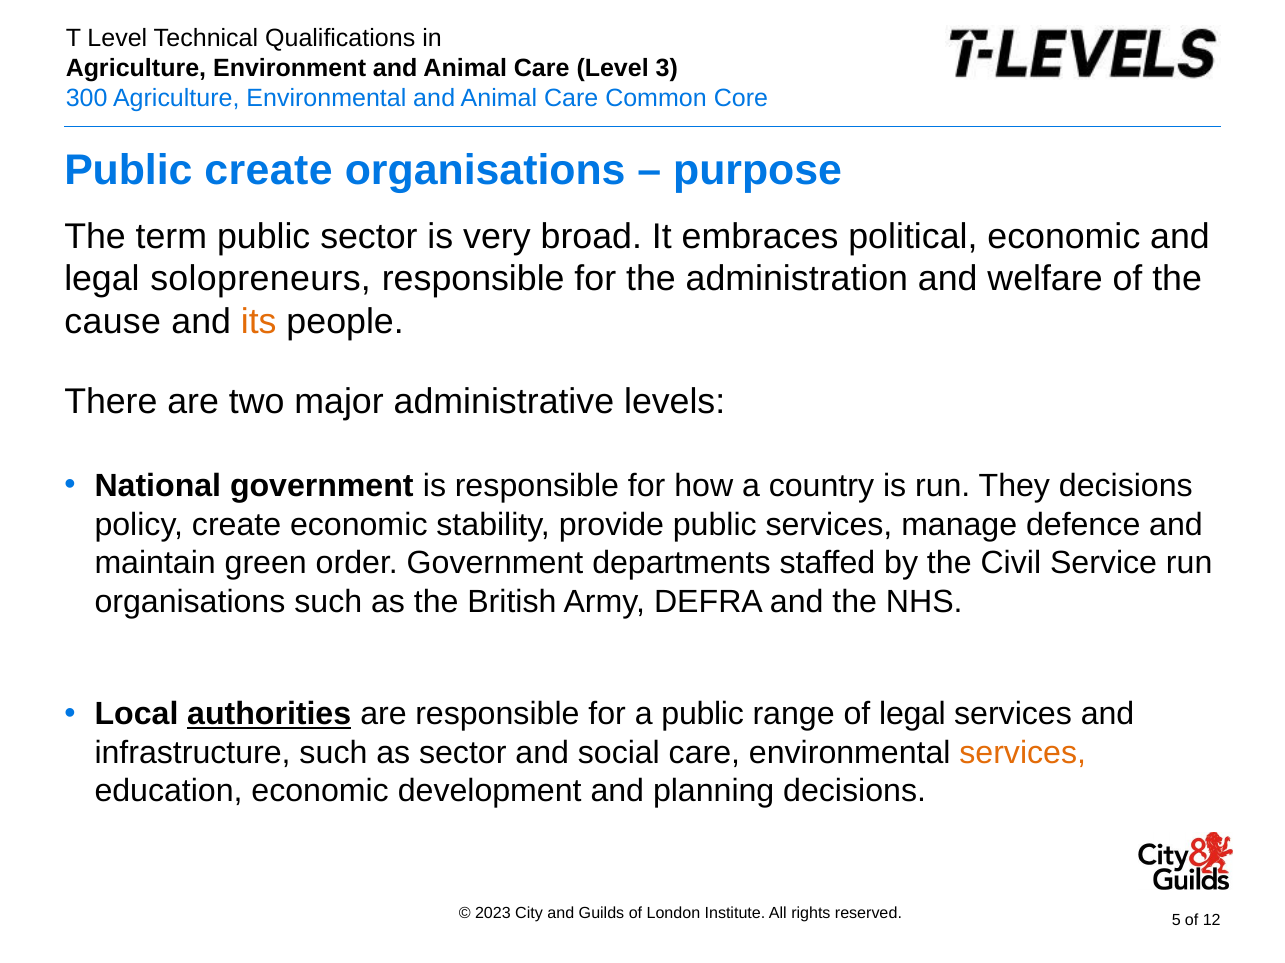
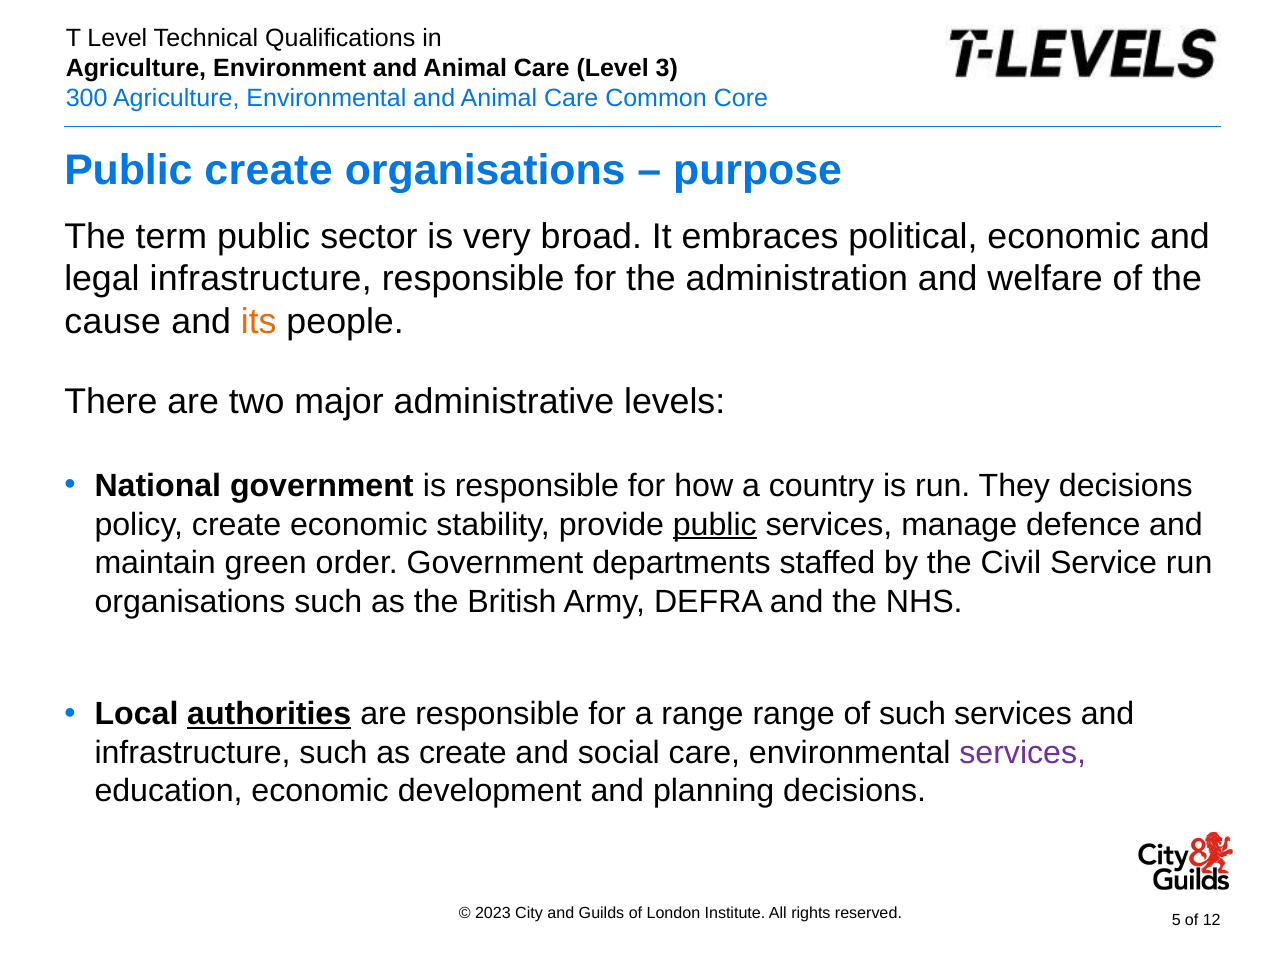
legal solopreneurs: solopreneurs -> infrastructure (261, 279)
public underline: none -> present (715, 525)
a public: public -> range (703, 715)
of legal: legal -> such (912, 715)
as sector: sector -> create (463, 753)
services colour: orange -> purple (1023, 753)
